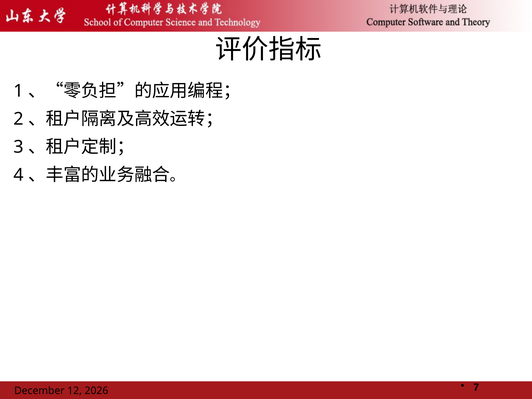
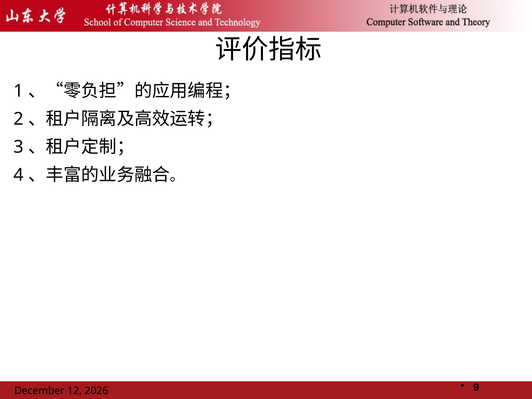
7: 7 -> 9 (476, 387)
